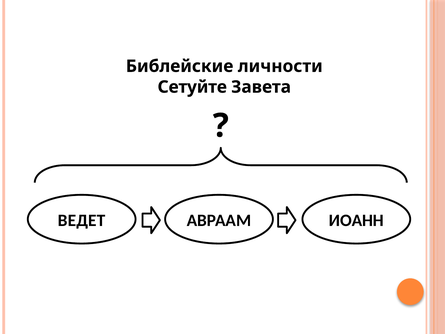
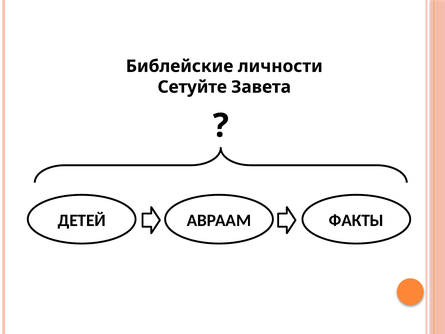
ВЕДЕТ: ВЕДЕТ -> ДЕТЕЙ (82, 220)
ИОАНН: ИОАНН -> ФАКТЫ (356, 220)
